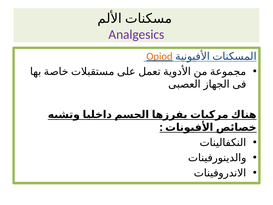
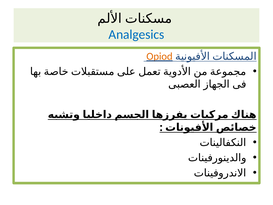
Analgesics colour: purple -> blue (136, 34)
